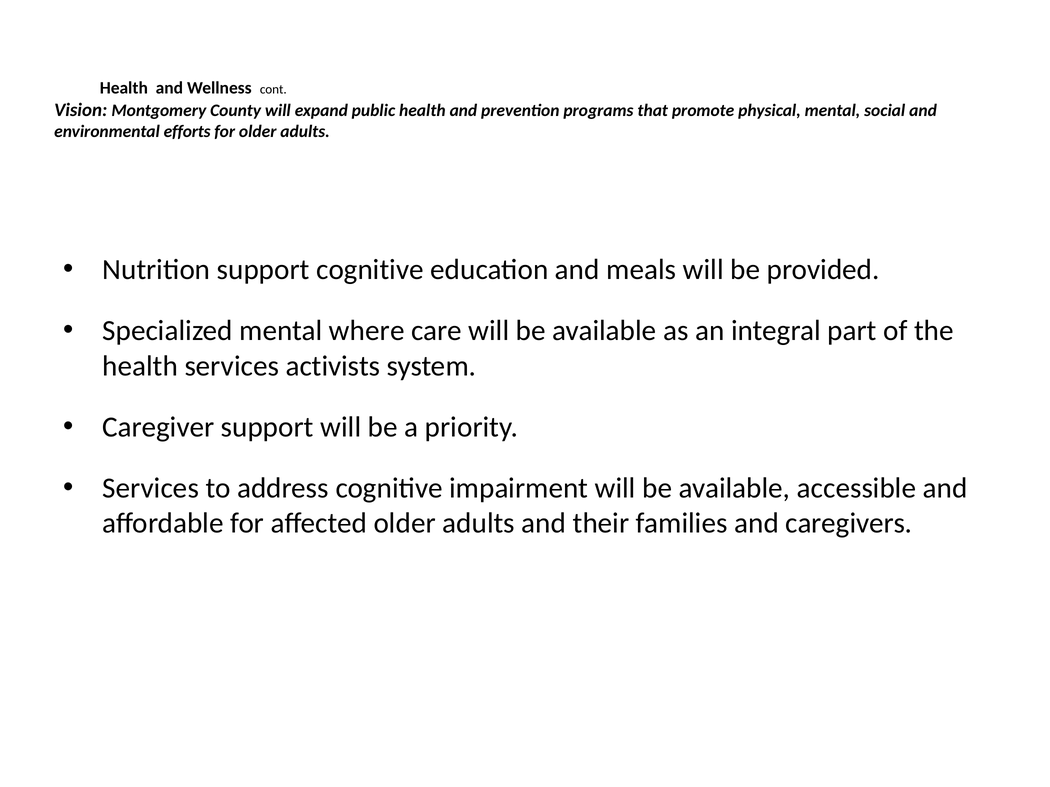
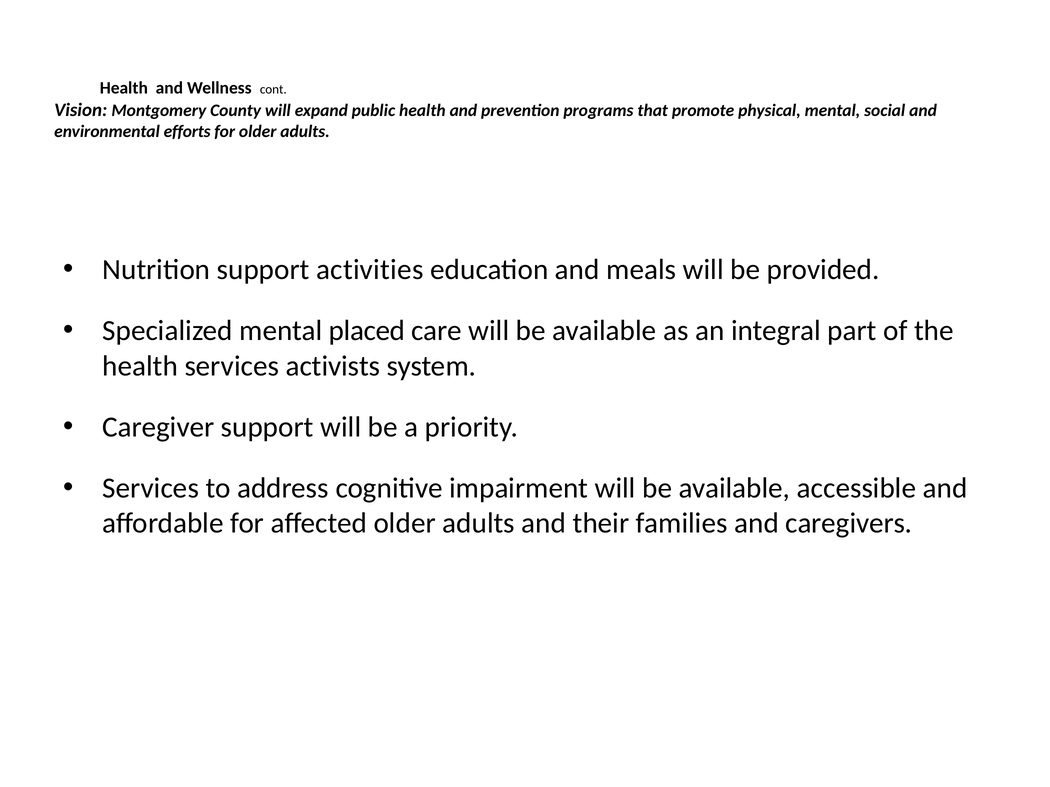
support cognitive: cognitive -> activities (370, 270)
where: where -> placed (367, 331)
